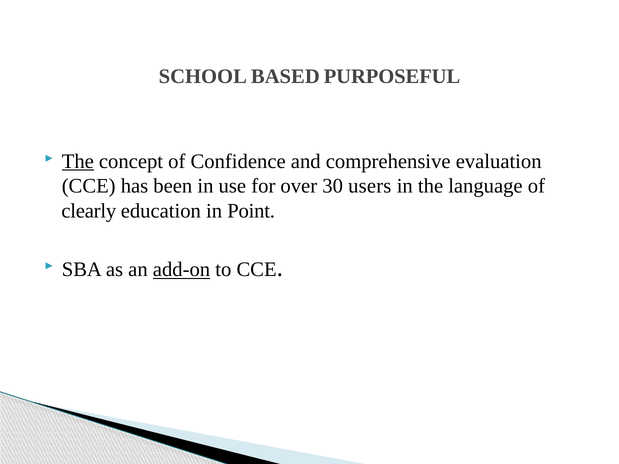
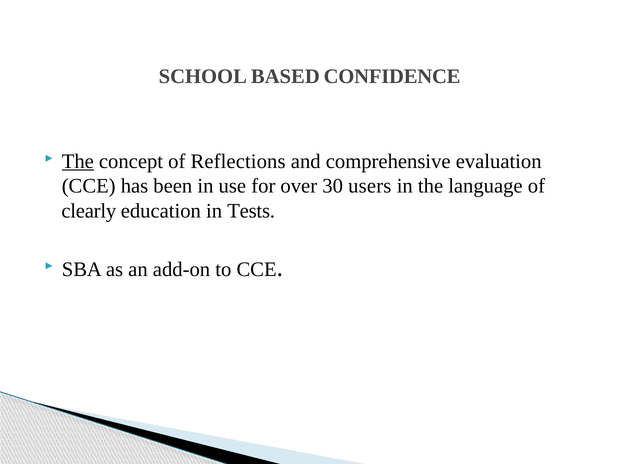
PURPOSEFUL: PURPOSEFUL -> CONFIDENCE (392, 76)
Confidence: Confidence -> Reflections (238, 161)
Point: Point -> Tests (251, 211)
add-on underline: present -> none (182, 270)
